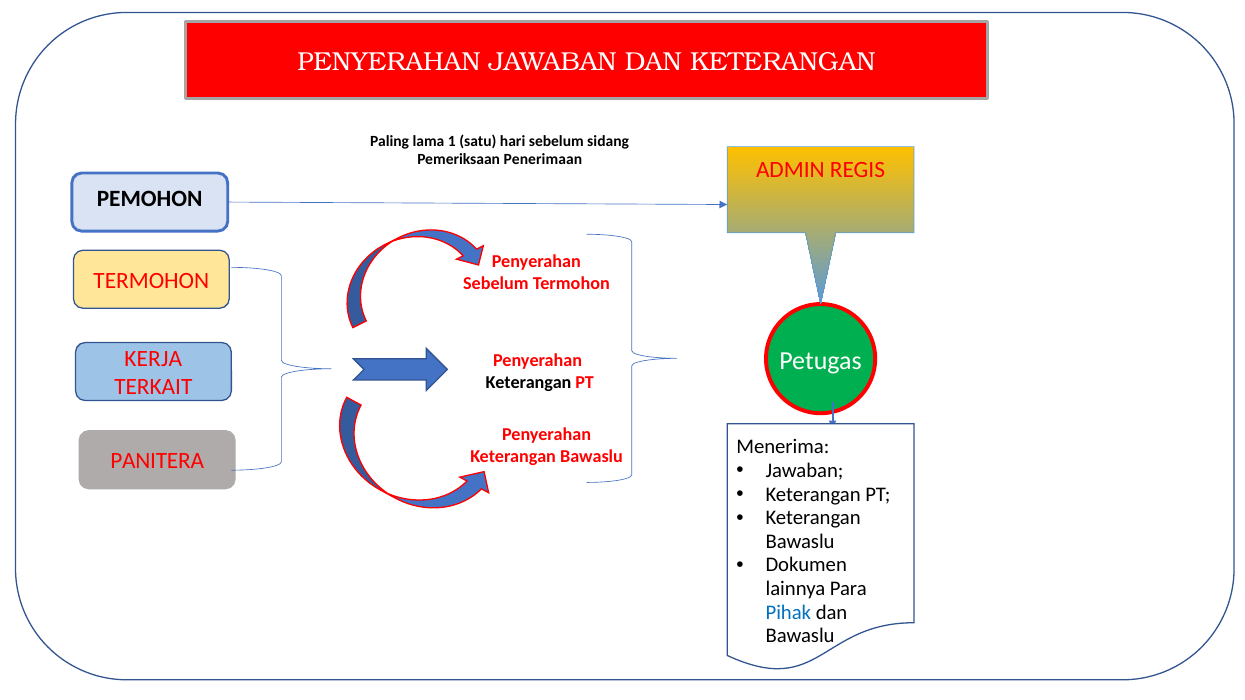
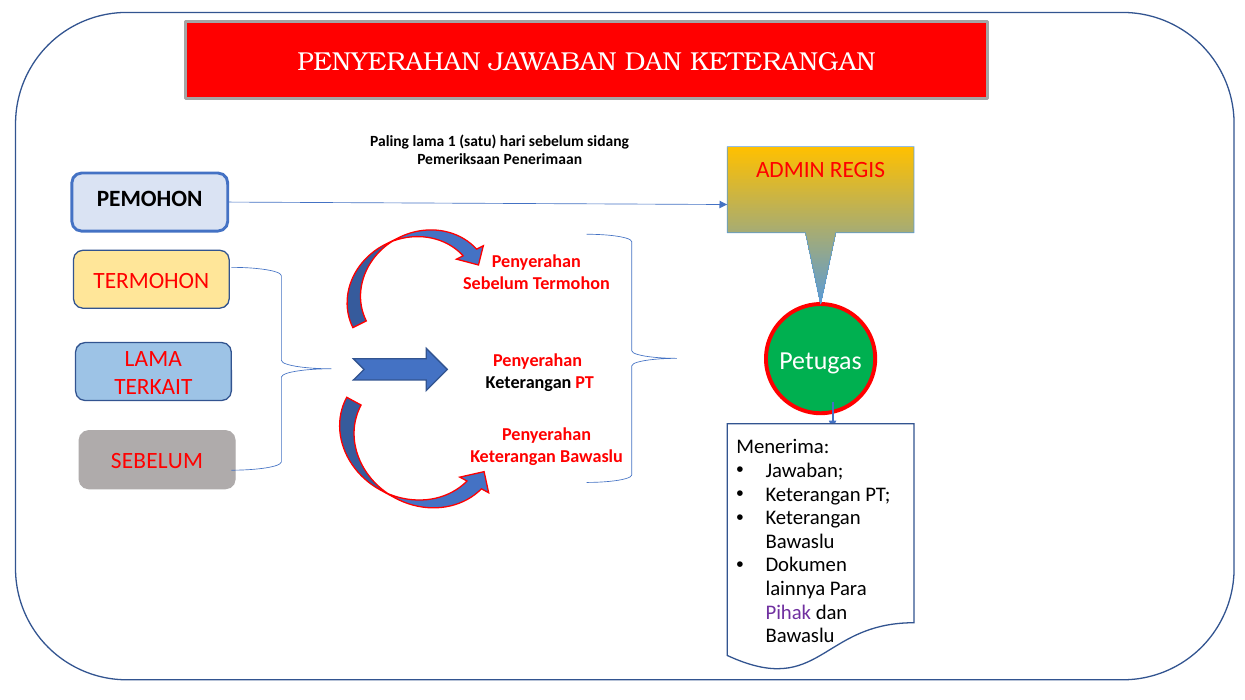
KERJA: KERJA -> LAMA (153, 359)
PANITERA: PANITERA -> SEBELUM (157, 461)
Pihak colour: blue -> purple (788, 613)
